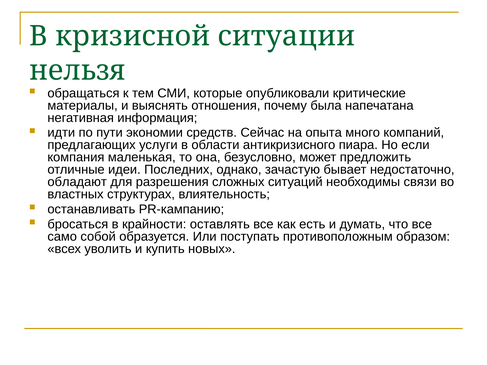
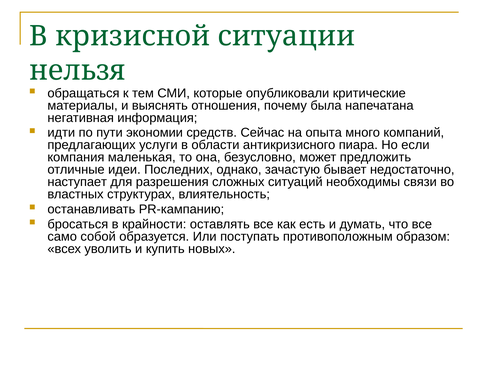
обладают: обладают -> наступает (77, 182)
